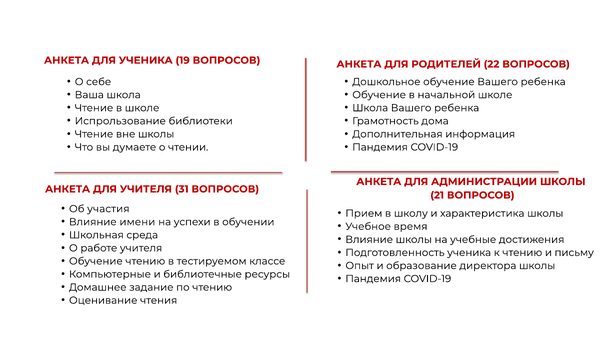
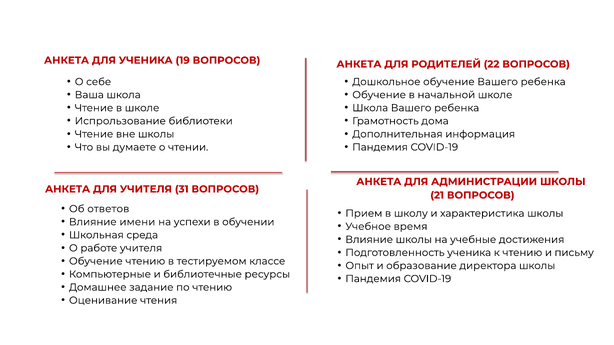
участия: участия -> ответов (108, 209)
